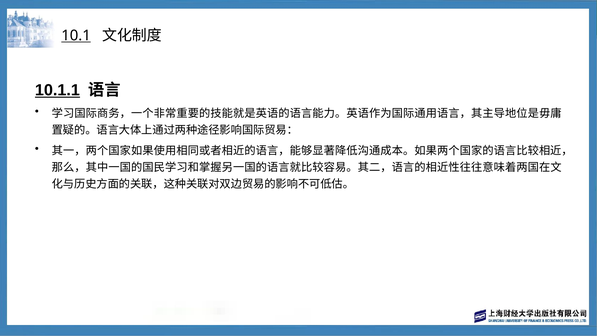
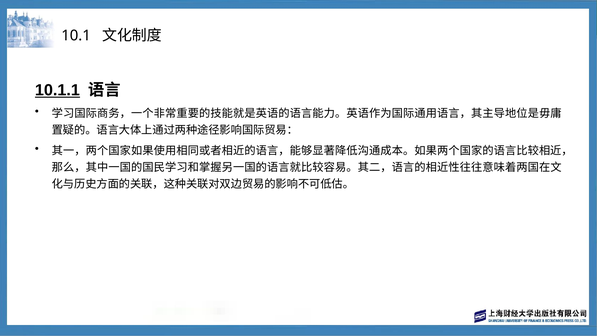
10.1 underline: present -> none (76, 36)
